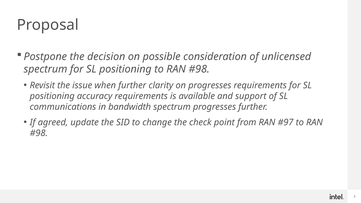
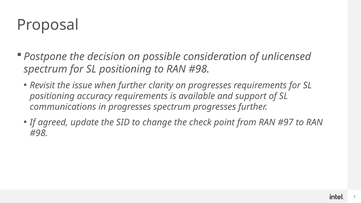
in bandwidth: bandwidth -> progresses (130, 107)
